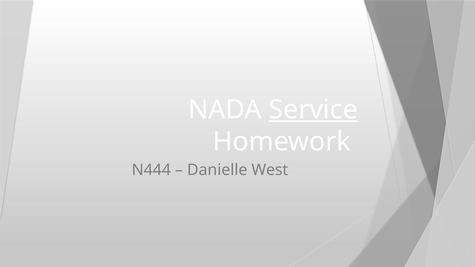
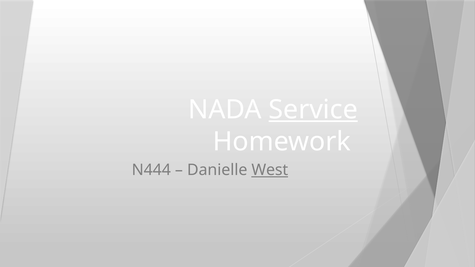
West underline: none -> present (270, 170)
